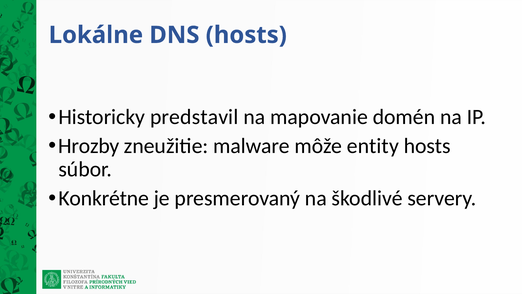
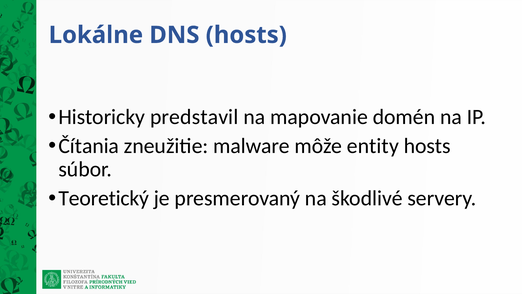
Hrozby: Hrozby -> Čítania (89, 146)
Konkrétne: Konkrétne -> Teoretický (104, 198)
